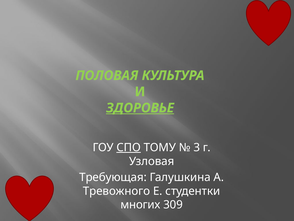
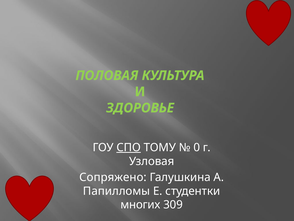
ЗДОРОВЬЕ underline: present -> none (140, 108)
3: 3 -> 0 (197, 147)
Требующая: Требующая -> Сопряжено (113, 177)
Тревожного: Тревожного -> Папилломы (116, 191)
